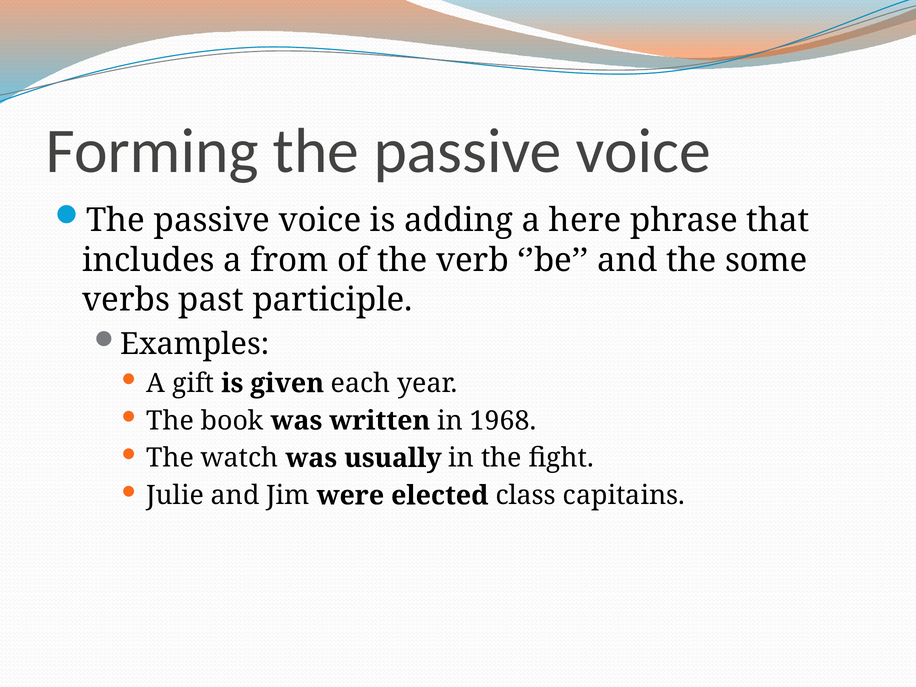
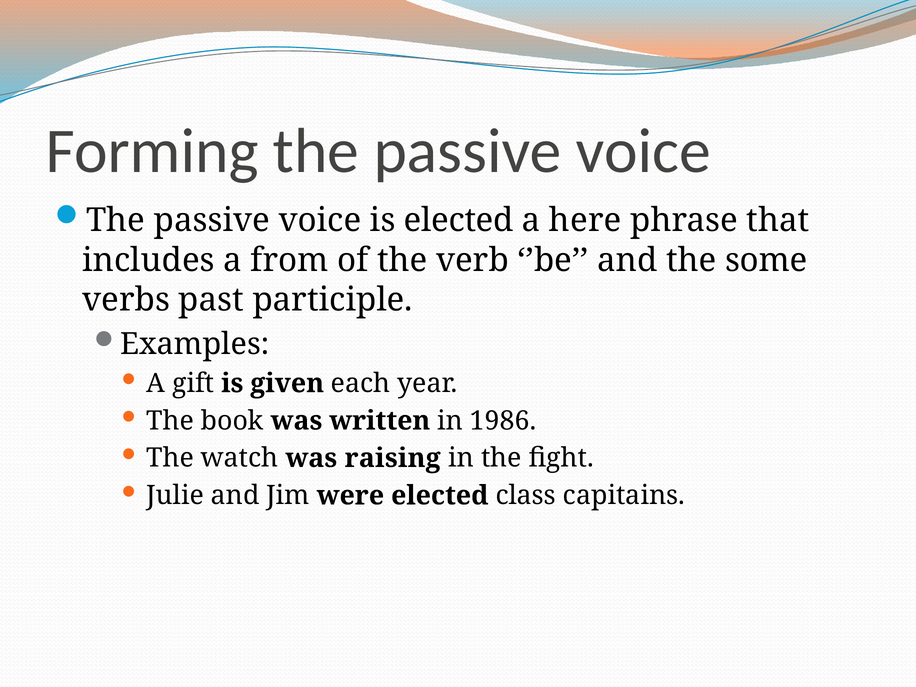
is adding: adding -> elected (459, 221)
1968: 1968 -> 1986 (503, 421)
usually: usually -> raising (393, 458)
